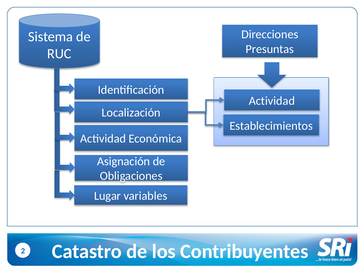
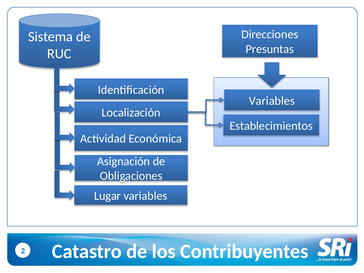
Actividad: Actividad -> Variables (272, 101)
